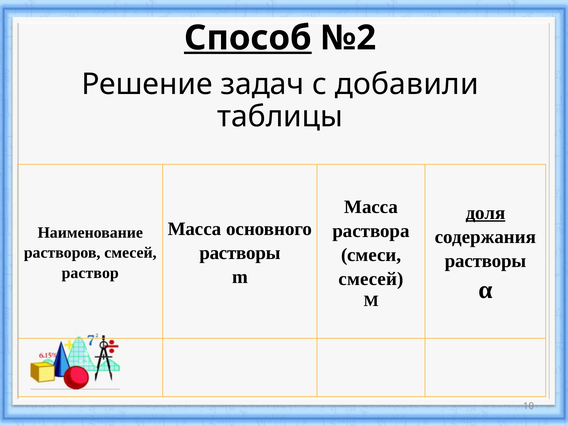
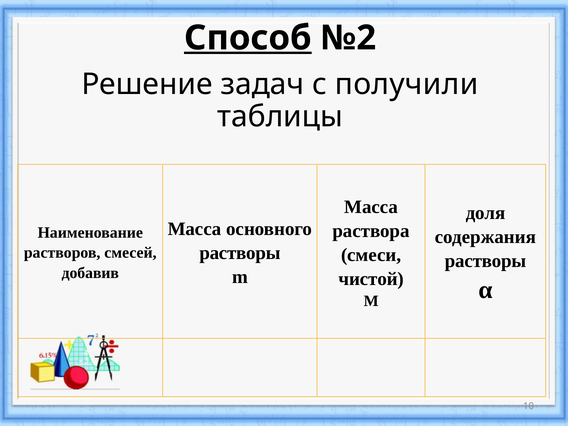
добавили: добавили -> получили (407, 84)
доля underline: present -> none (486, 213)
раствор: раствор -> добавив (90, 273)
смесей: смесей -> чистой (371, 279)
